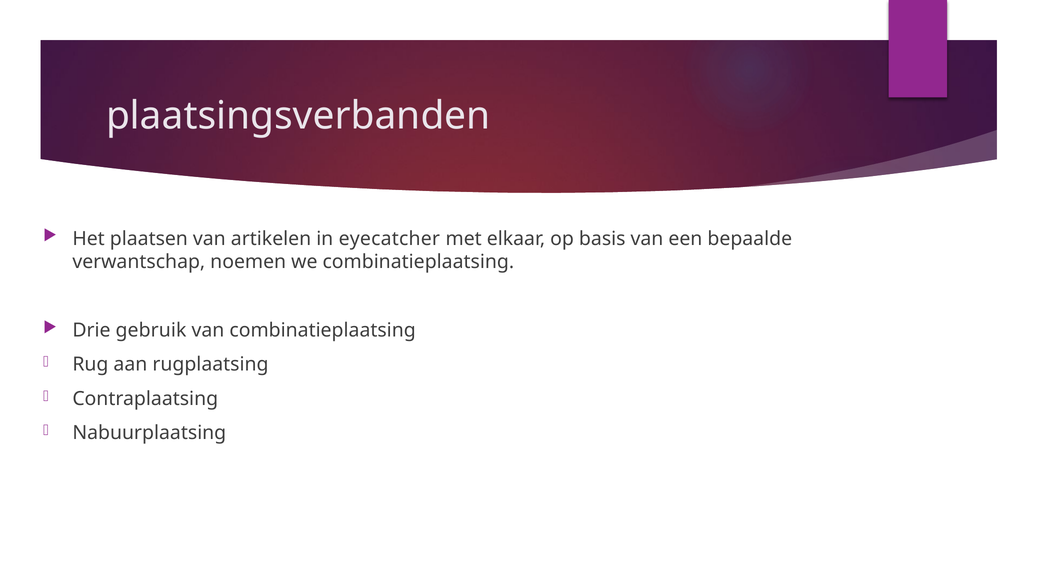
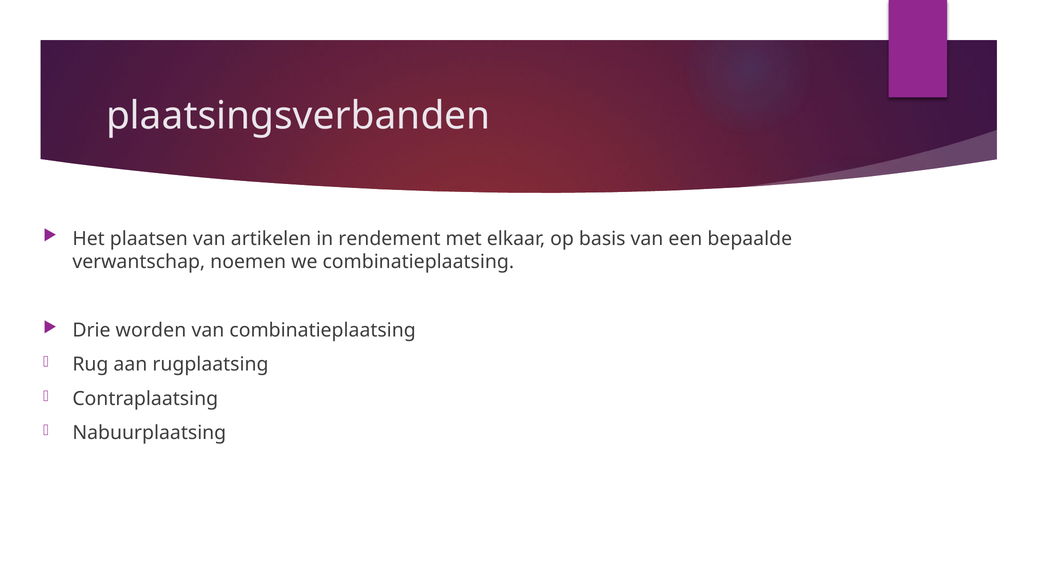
eyecatcher: eyecatcher -> rendement (389, 239)
gebruik: gebruik -> worden (151, 330)
